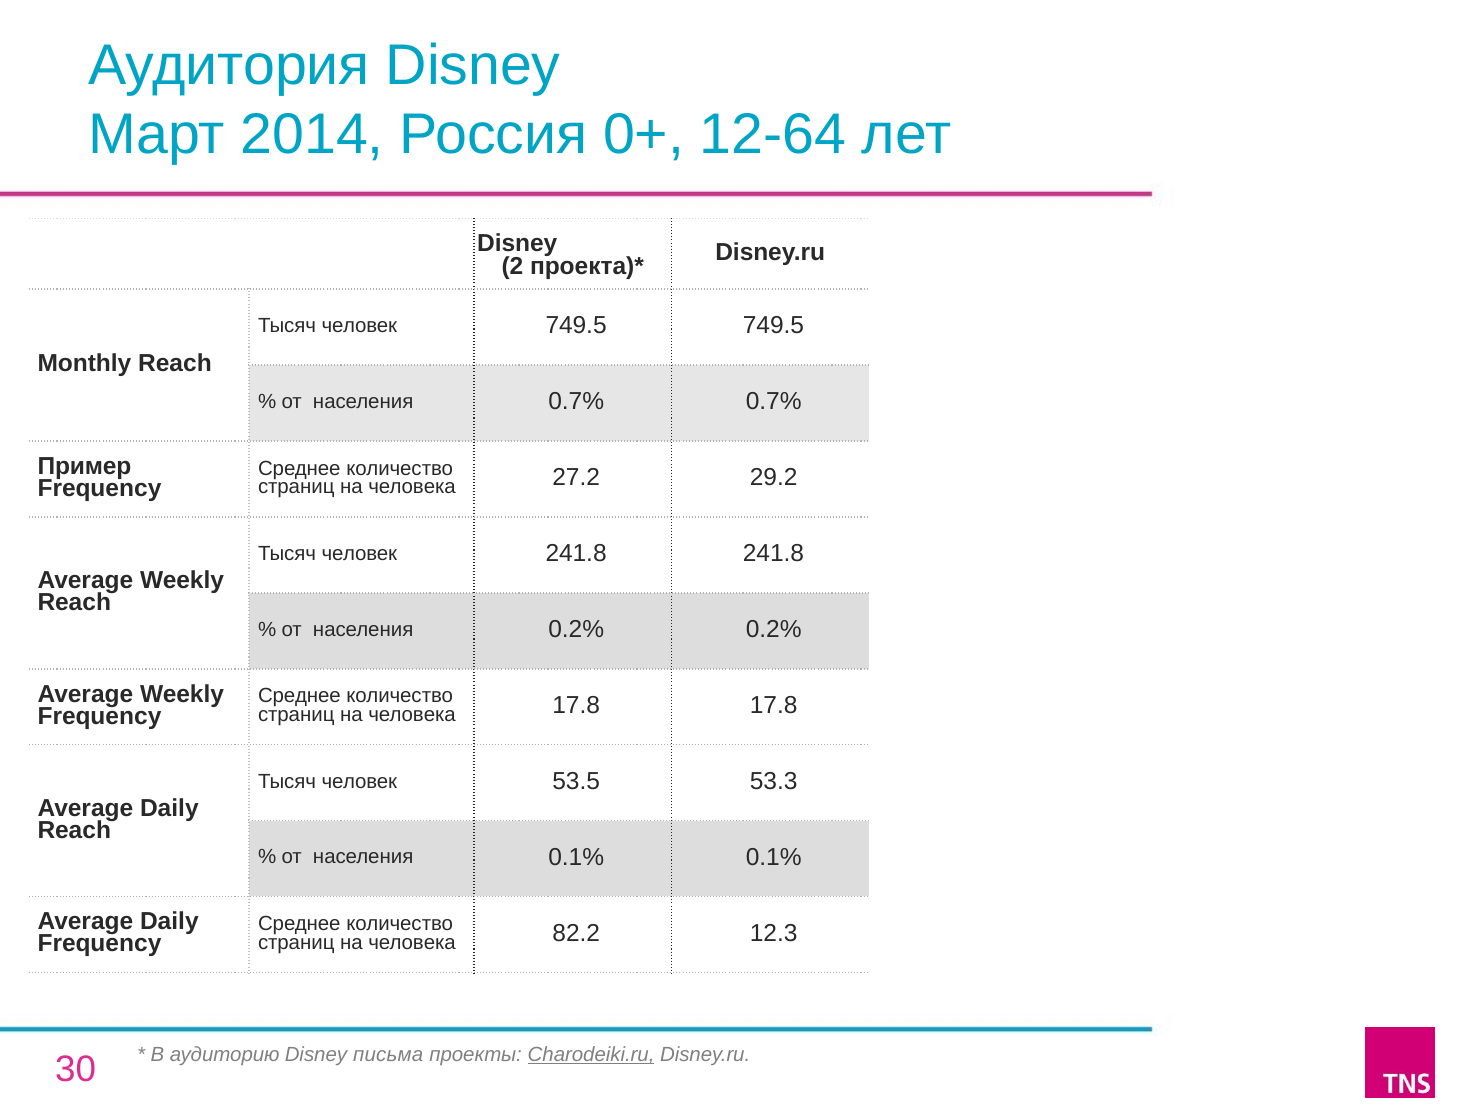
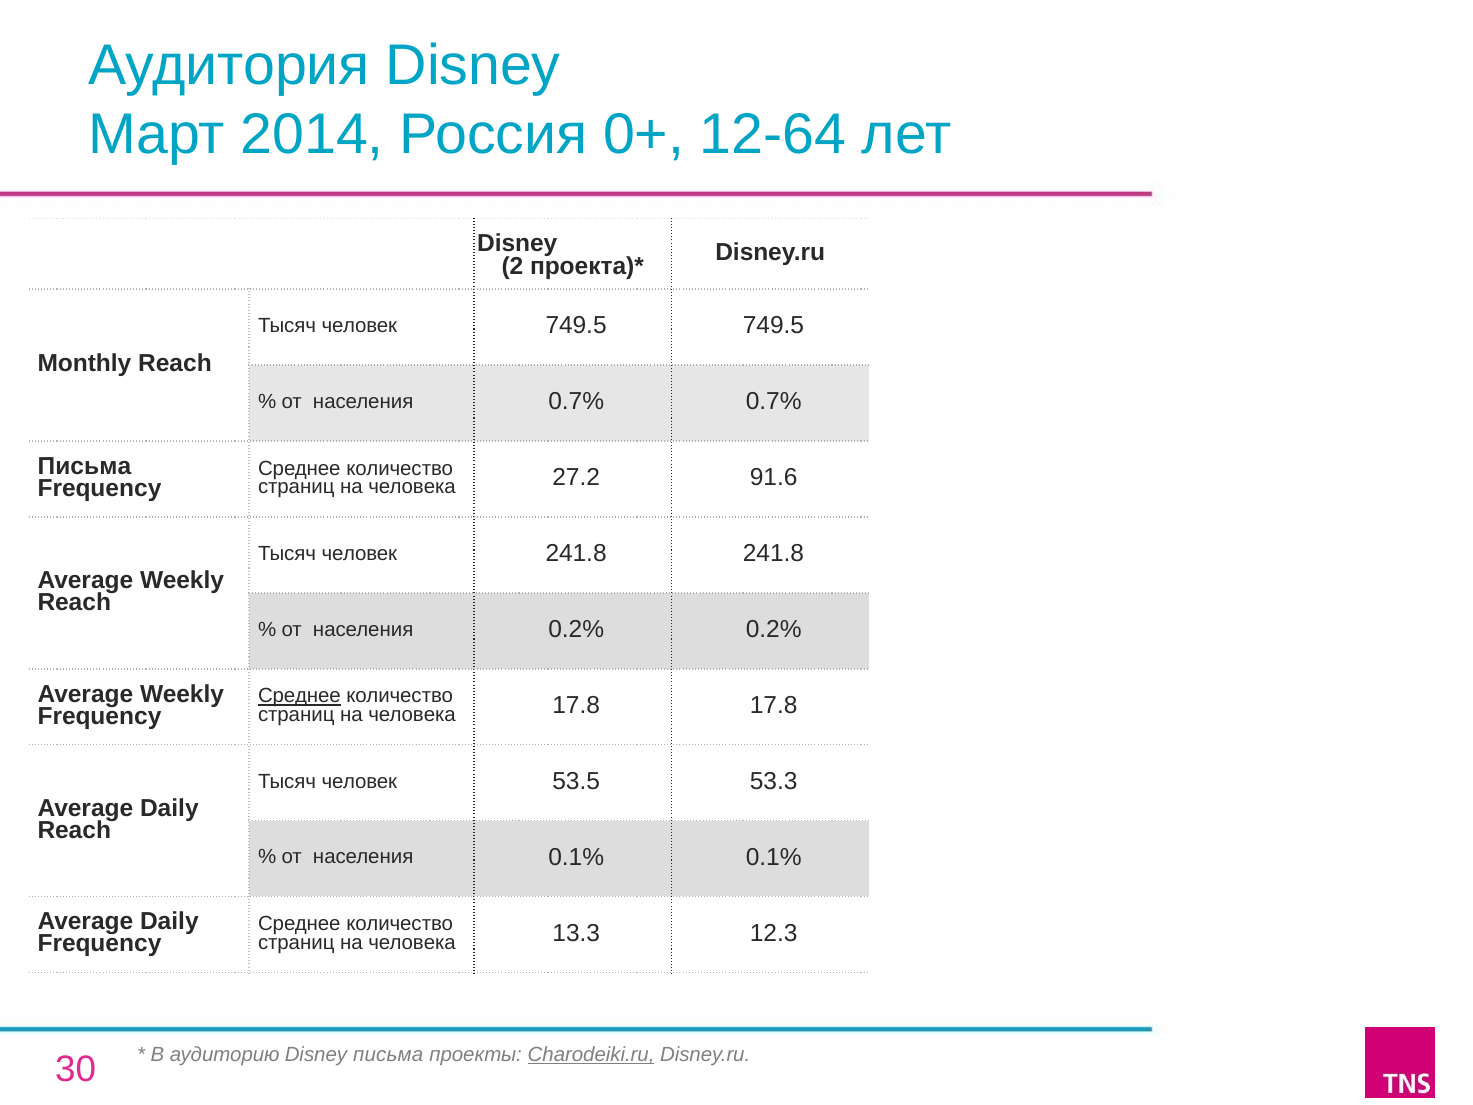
Пример: Пример -> Письма (84, 466)
29.2: 29.2 -> 91.6 (774, 477)
Среднее underline: none -> present (299, 696)
82.2: 82.2 -> 13.3 (576, 933)
